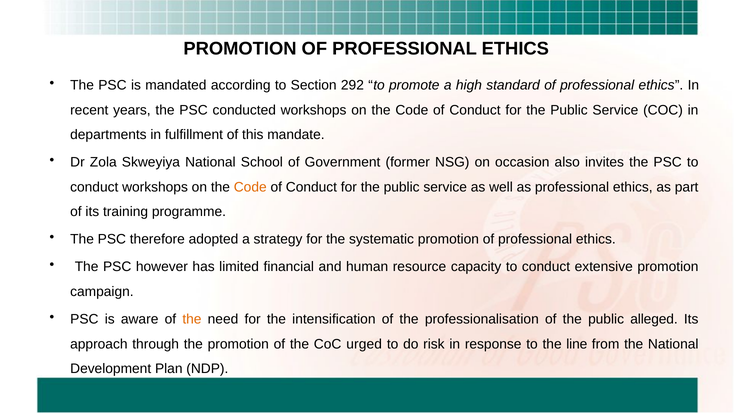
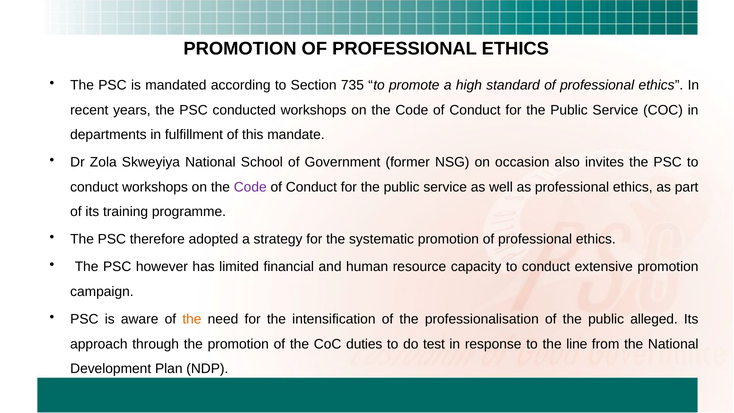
292: 292 -> 735 (352, 85)
Code colour: orange -> purple (250, 187)
urged: urged -> duties (364, 344)
risk: risk -> test (434, 344)
